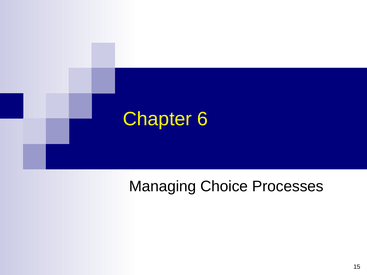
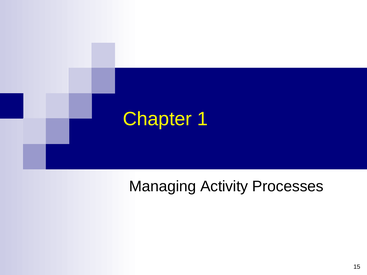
6: 6 -> 1 (203, 119)
Choice: Choice -> Activity (224, 186)
